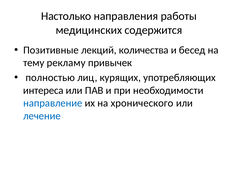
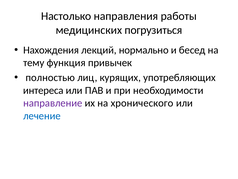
содержится: содержится -> погрузиться (153, 30)
Позитивные: Позитивные -> Нахождения (51, 50)
количества: количества -> нормально (144, 50)
рекламу: рекламу -> функция (66, 63)
направление colour: blue -> purple (53, 103)
